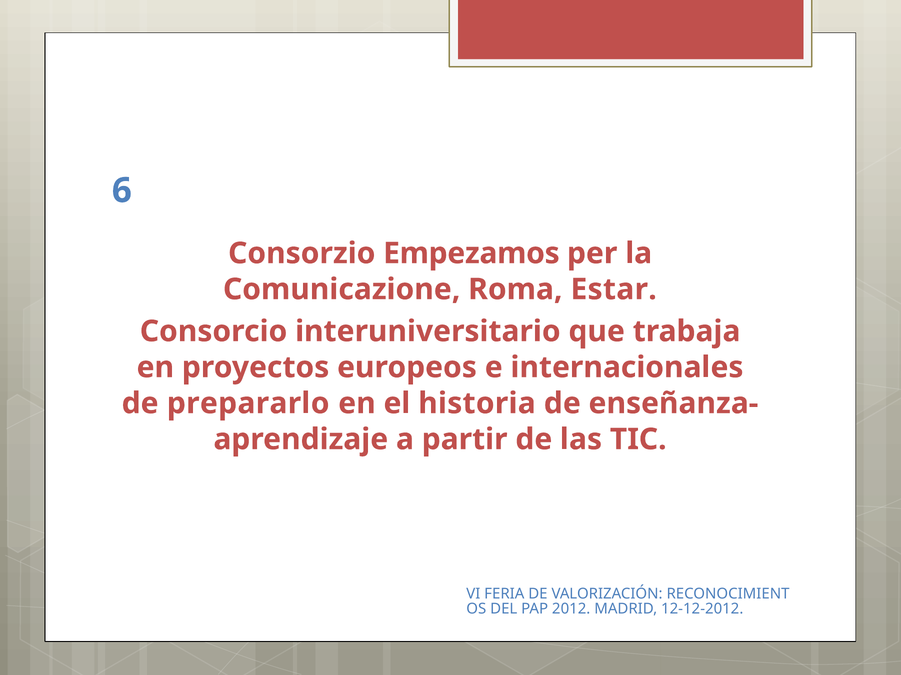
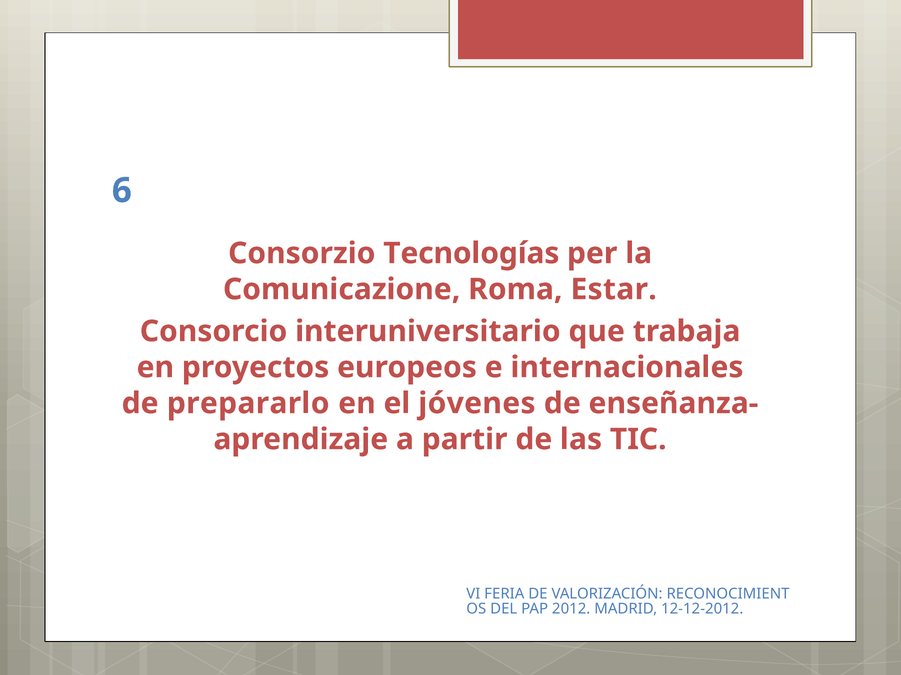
Empezamos: Empezamos -> Tecnologías (471, 254)
historia: historia -> jóvenes (477, 404)
